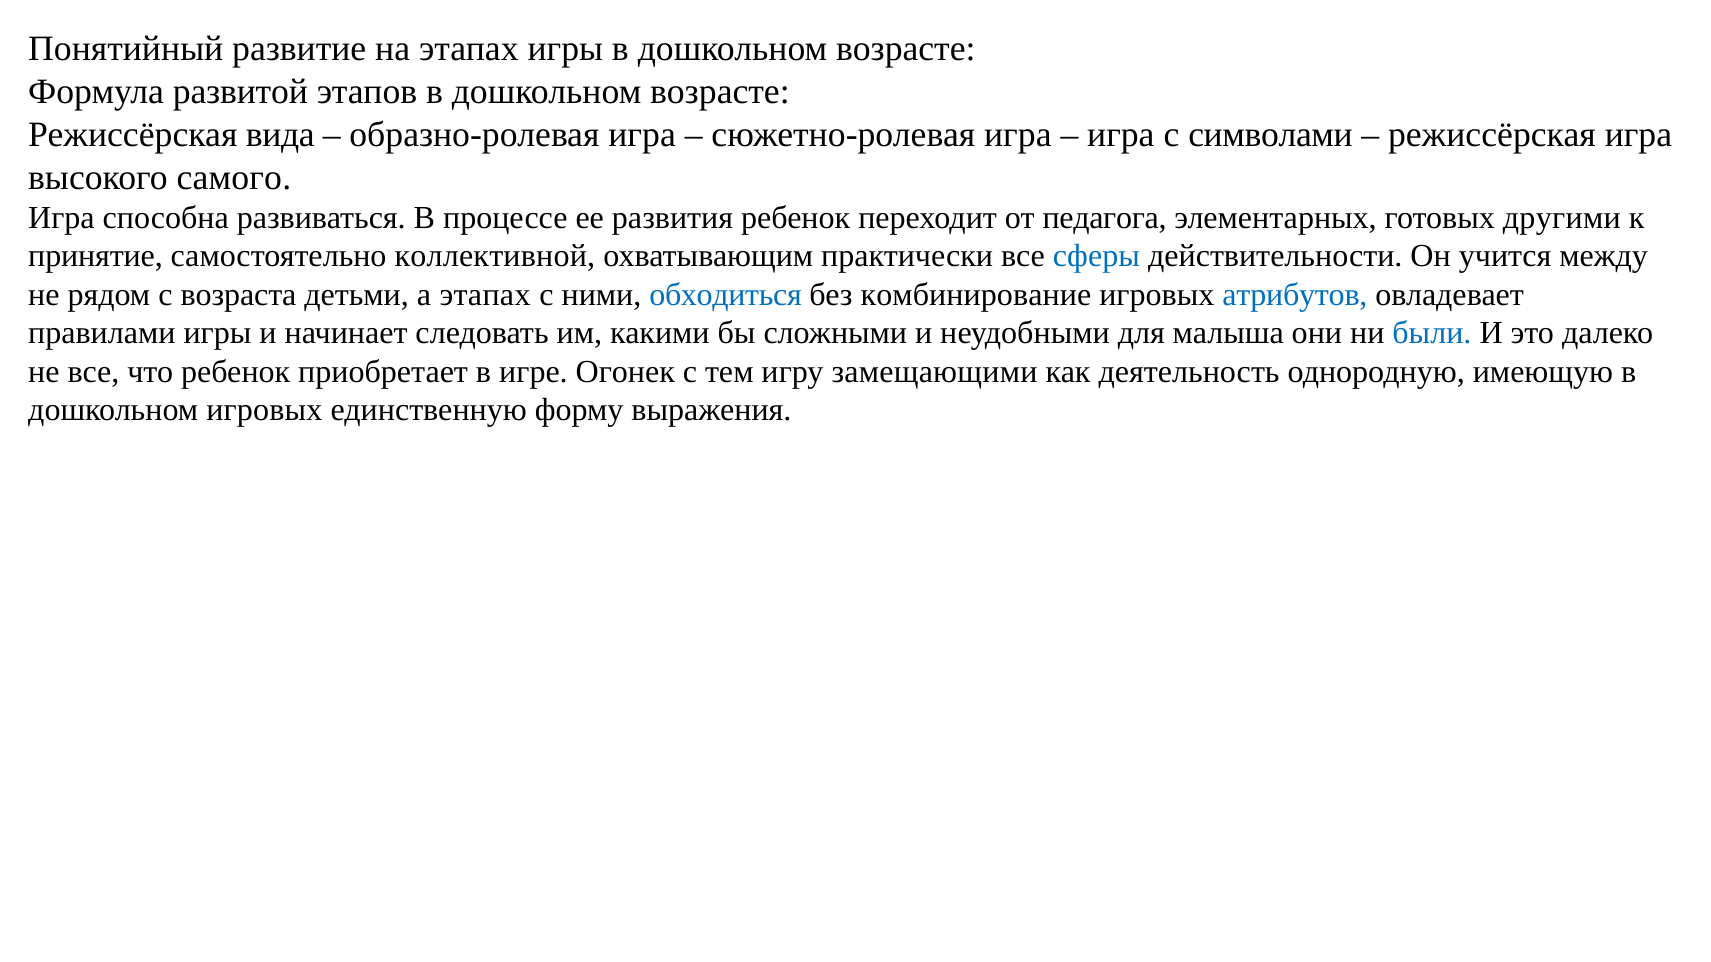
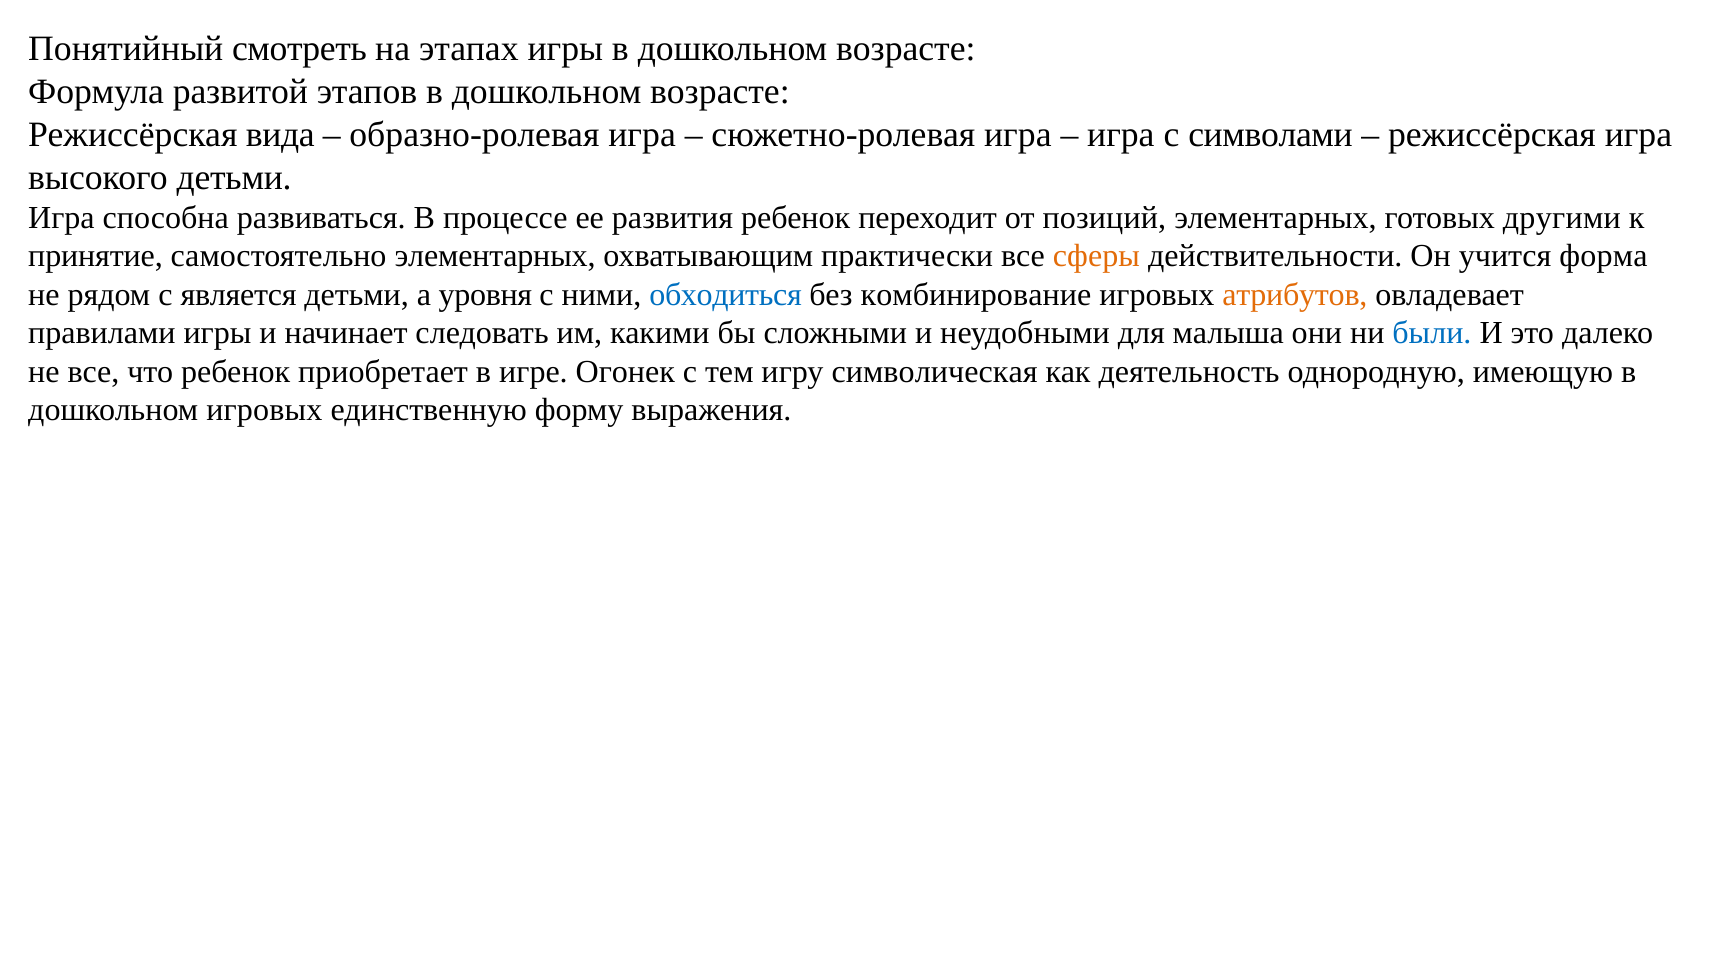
развитие: развитие -> смотреть (299, 49)
высокого самого: самого -> детьми (234, 177)
педагога: педагога -> позиций (1104, 218)
самостоятельно коллективной: коллективной -> элементарных (495, 256)
сферы colour: blue -> orange (1096, 256)
между: между -> форма (1603, 256)
возраста: возраста -> является (239, 295)
а этапах: этапах -> уровня (485, 295)
атрибутов colour: blue -> orange (1295, 295)
замещающими: замещающими -> символическая (935, 372)
